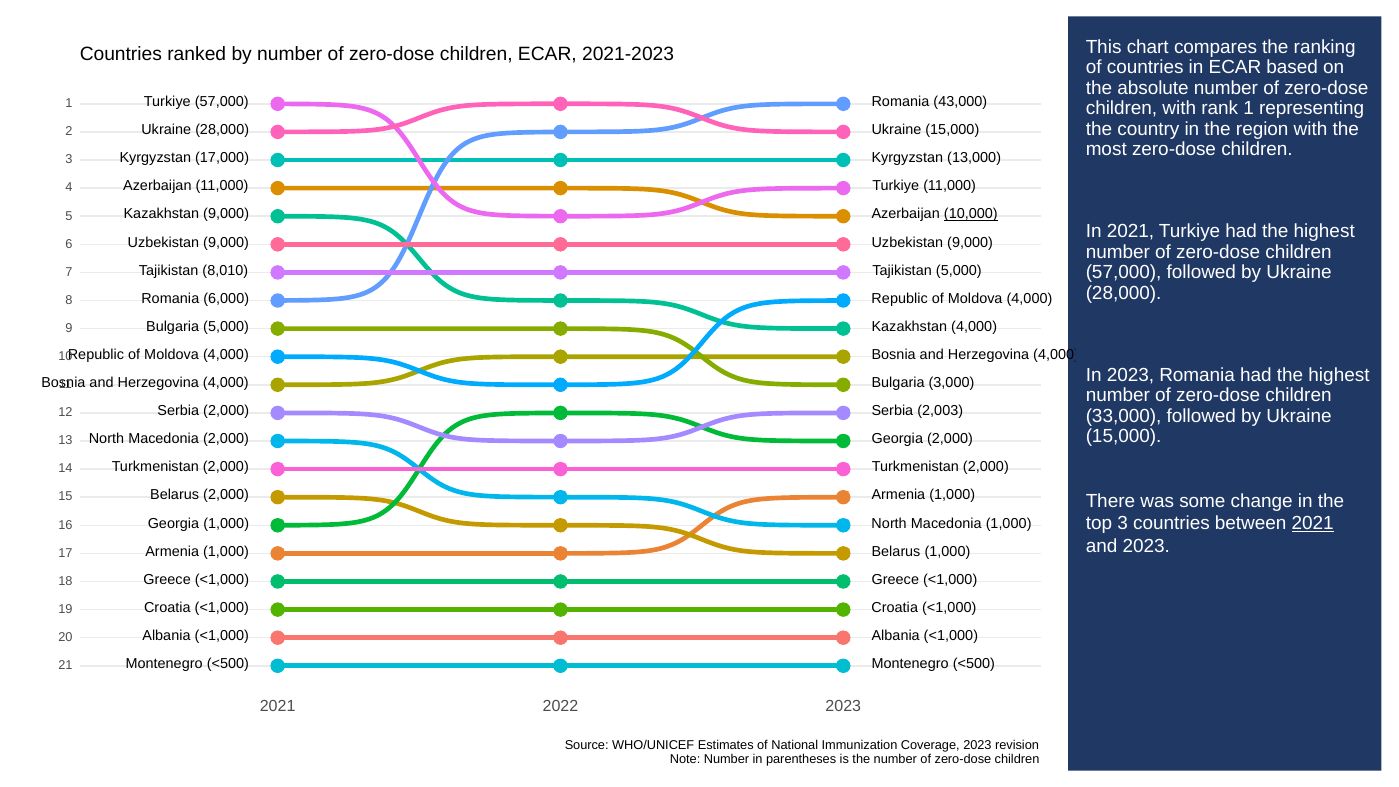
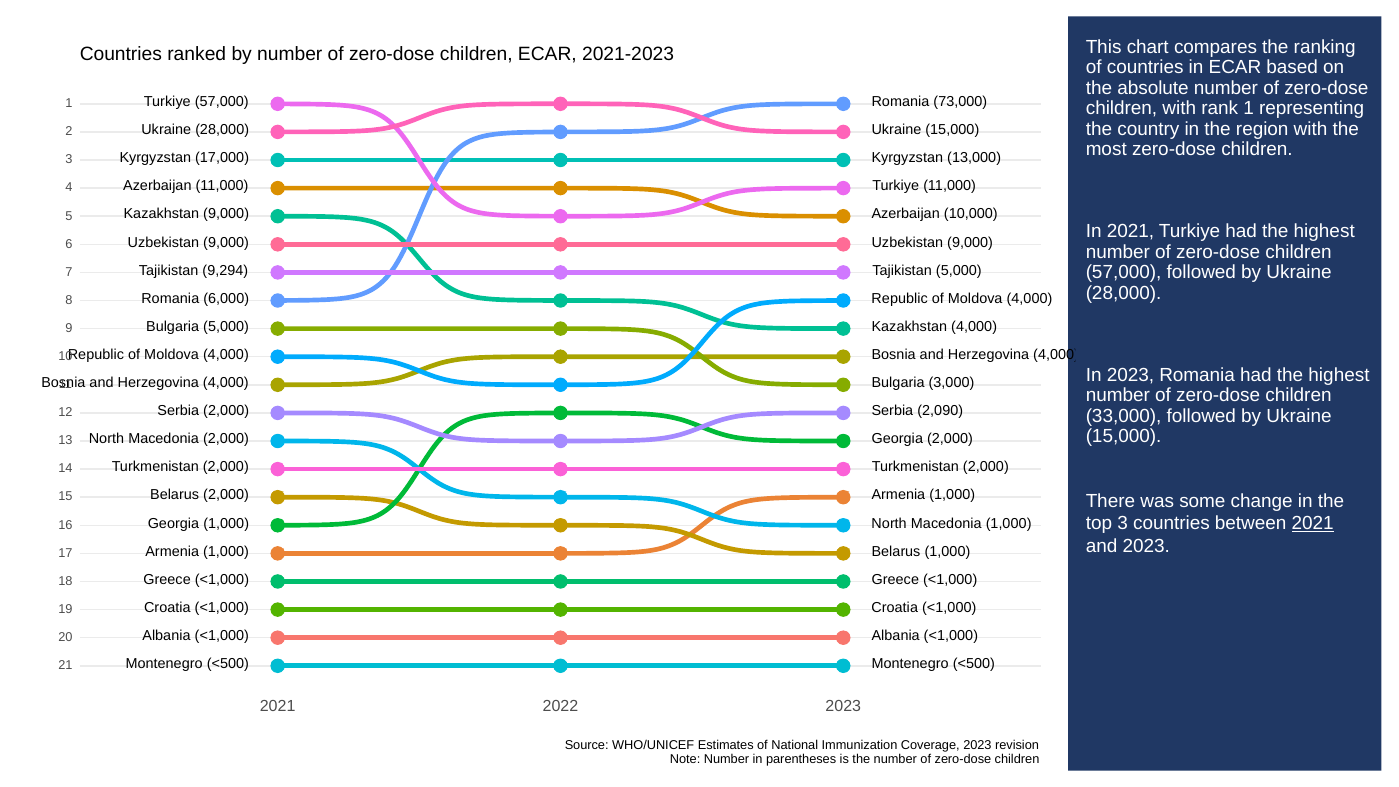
43,000: 43,000 -> 73,000 (960, 102)
10,000 underline: present -> none (971, 214)
8,010: 8,010 -> 9,294 (225, 270)
2,003: 2,003 -> 2,090 (940, 411)
